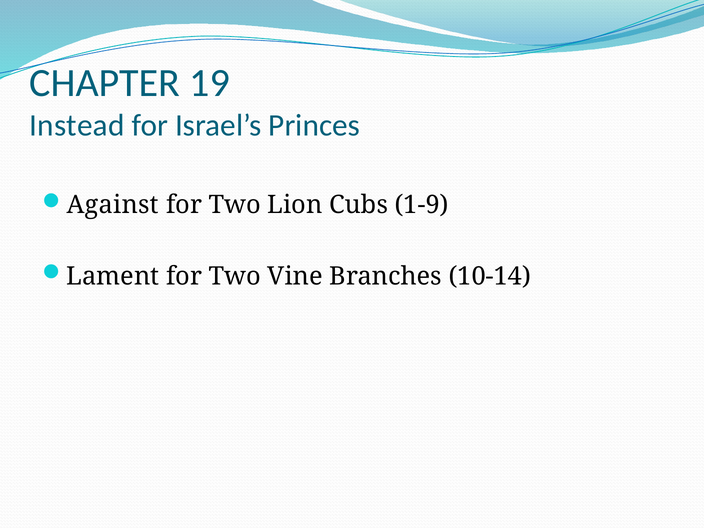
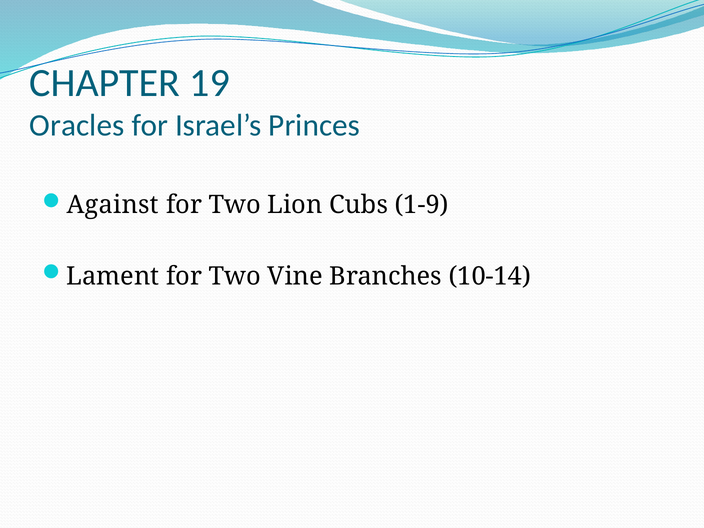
Instead: Instead -> Oracles (77, 125)
